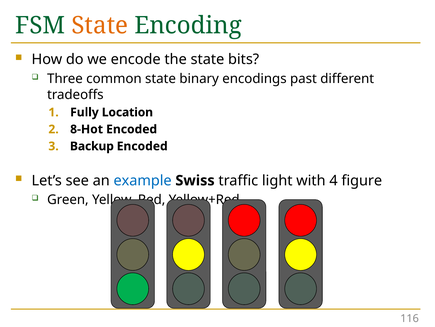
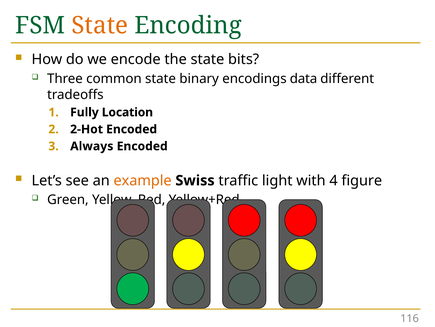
past: past -> data (304, 79)
8-Hot: 8-Hot -> 2-Hot (87, 129)
Backup: Backup -> Always (92, 146)
example colour: blue -> orange (143, 180)
